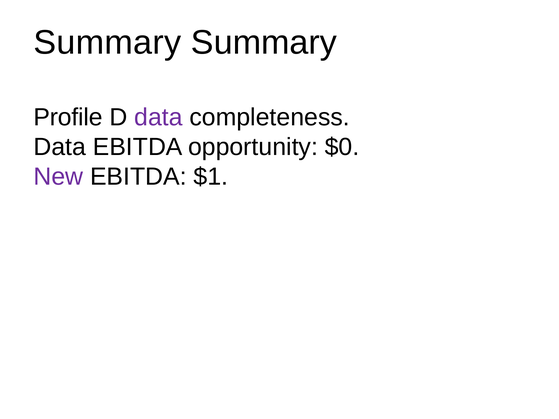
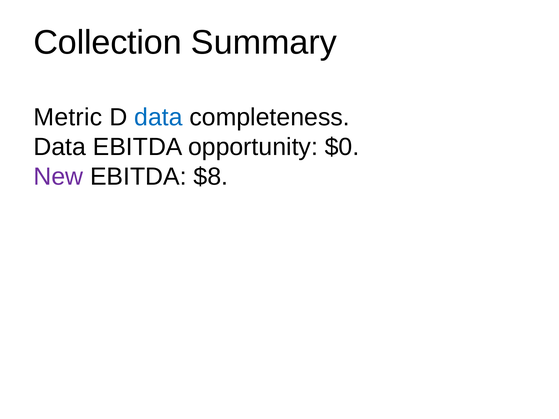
Summary: Summary -> Collection (108, 42)
Profile: Profile -> Metric (68, 117)
data colour: purple -> blue (158, 117)
$1: $1 -> $8 (211, 177)
